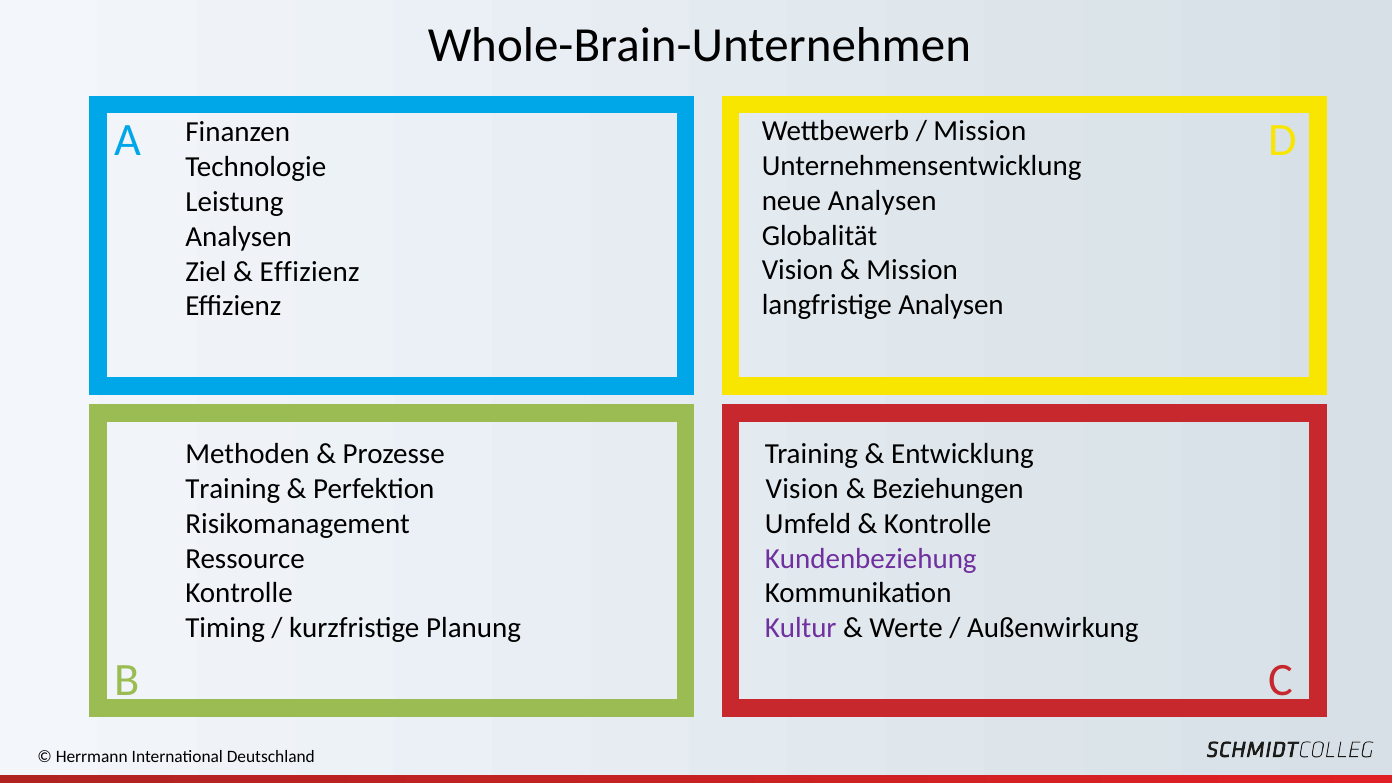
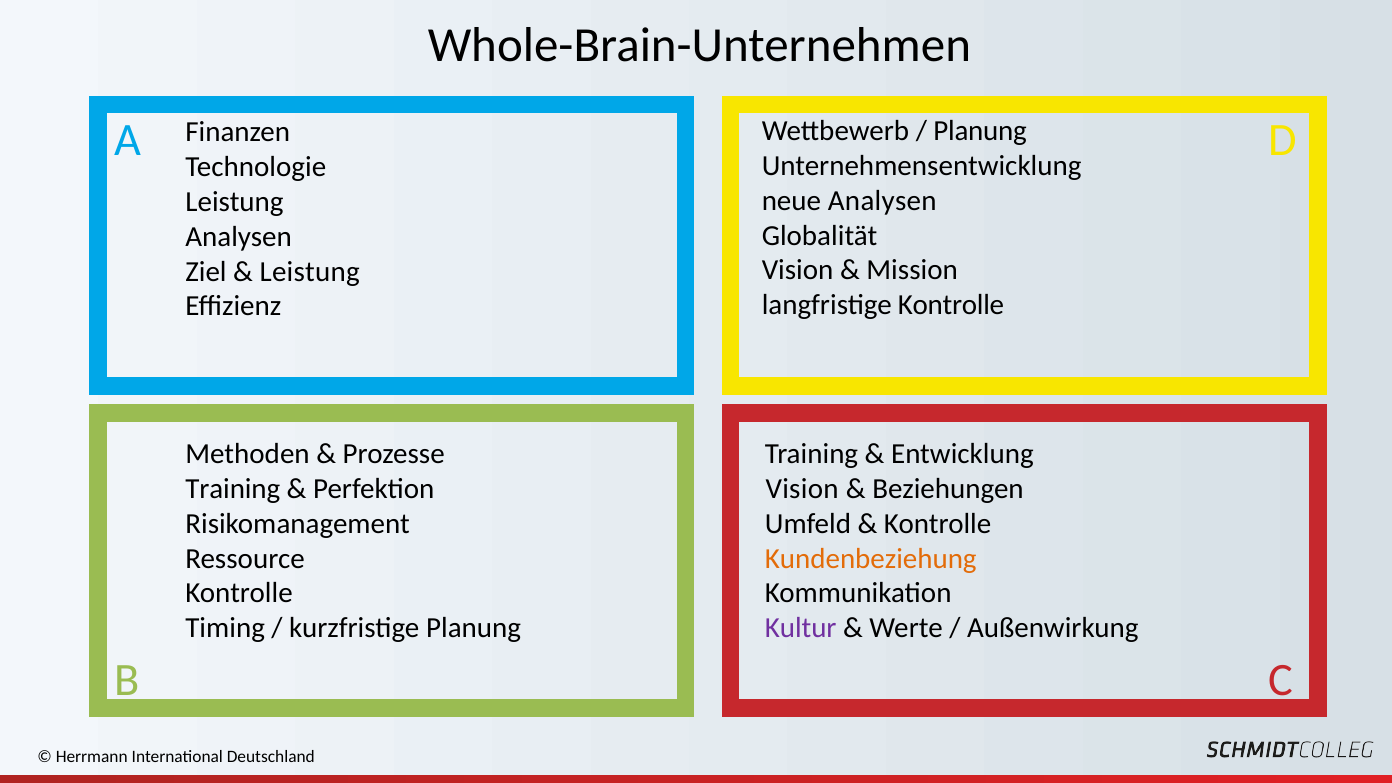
Mission: Mission -> Planung (980, 131)
Effizienz: Effizienz -> Leistung (310, 272)
langfristige Analysen: Analysen -> Kontrolle (951, 305)
Kundenbeziehung colour: purple -> orange (871, 558)
